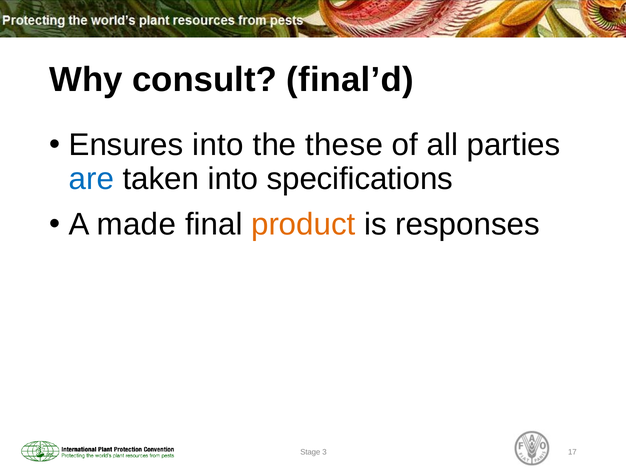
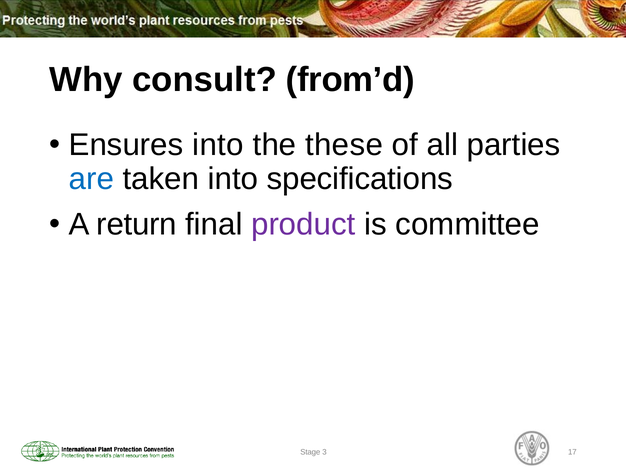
final’d: final’d -> from’d (350, 79)
made: made -> return (137, 224)
product colour: orange -> purple (303, 224)
responses: responses -> committee (468, 224)
